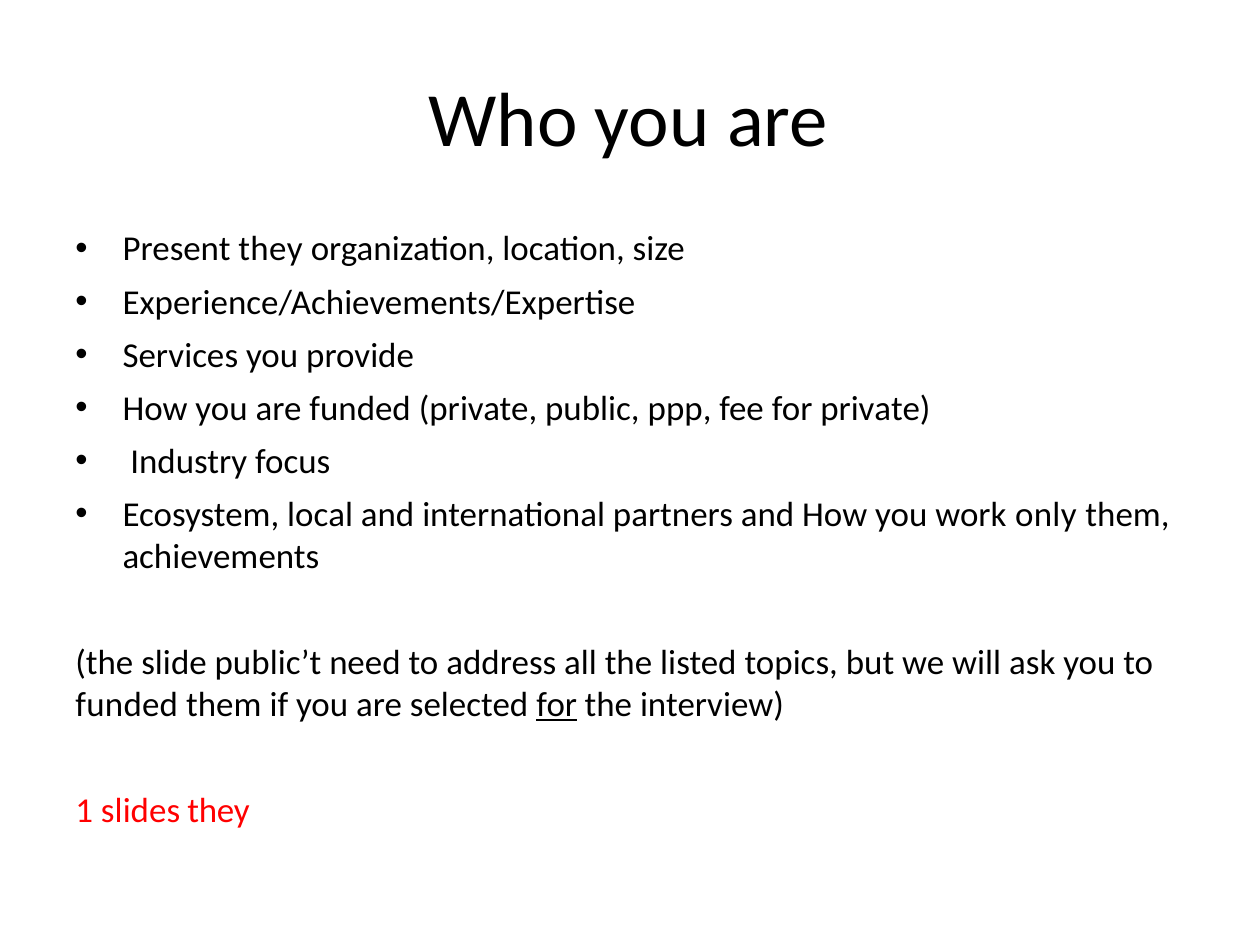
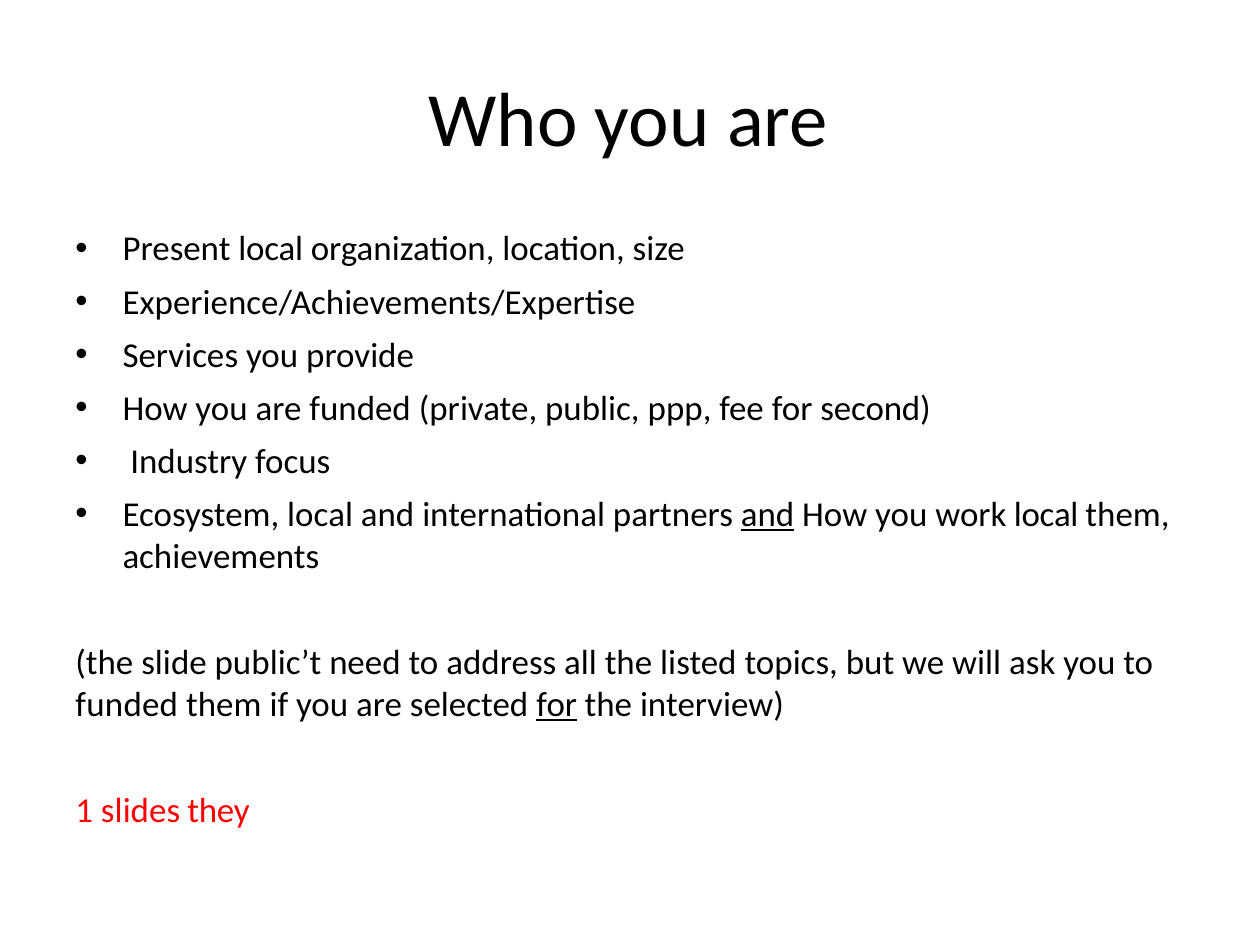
Present they: they -> local (271, 250)
for private: private -> second (876, 409)
and underline: none -> present (768, 515)
work only: only -> local (1046, 515)
